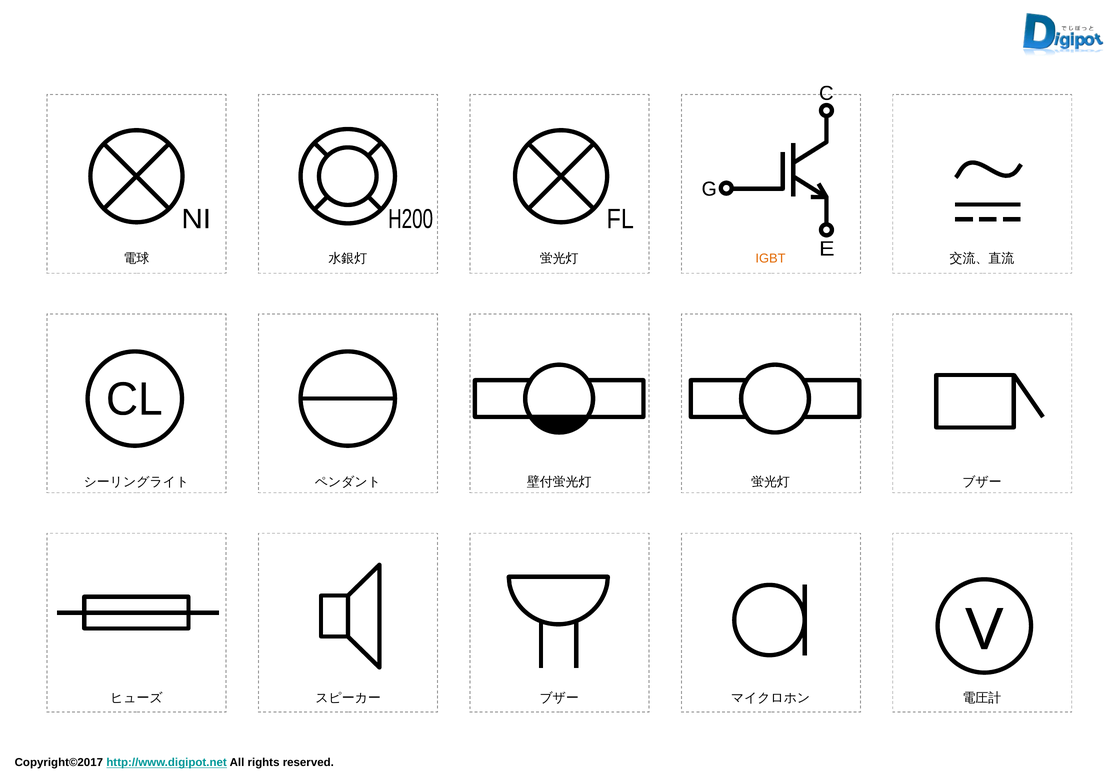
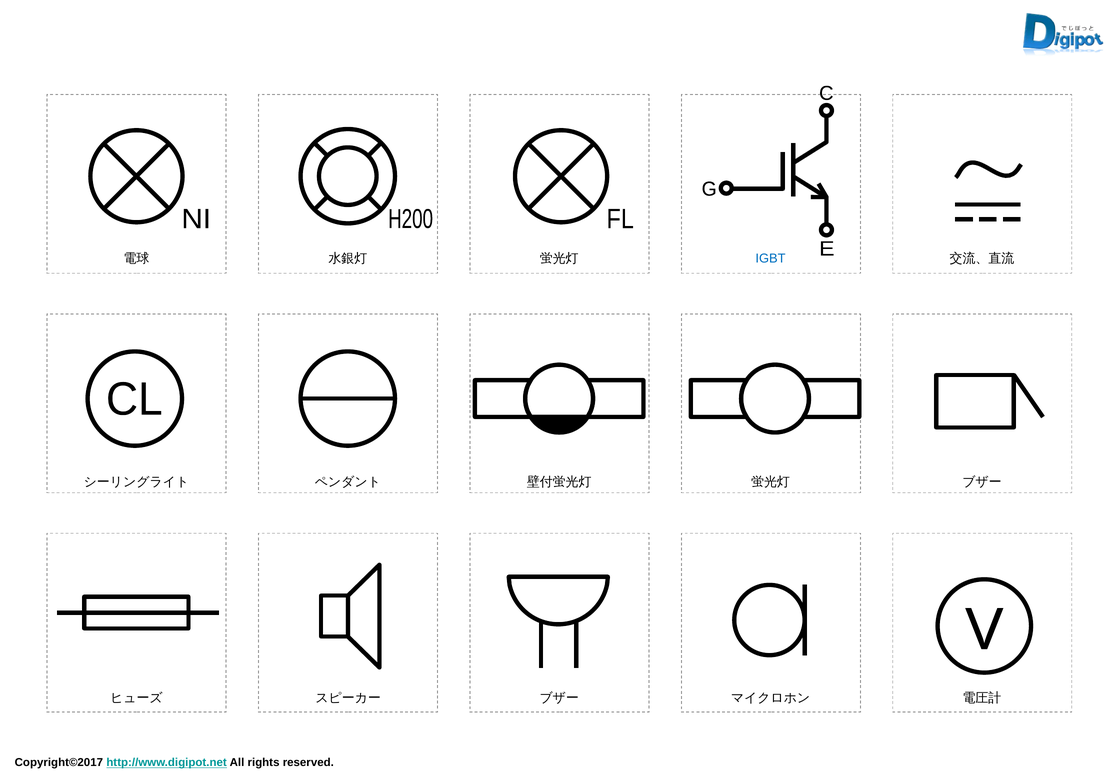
IGBT colour: orange -> blue (771, 259)
